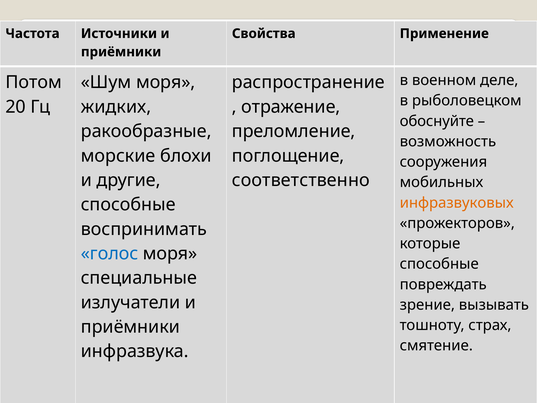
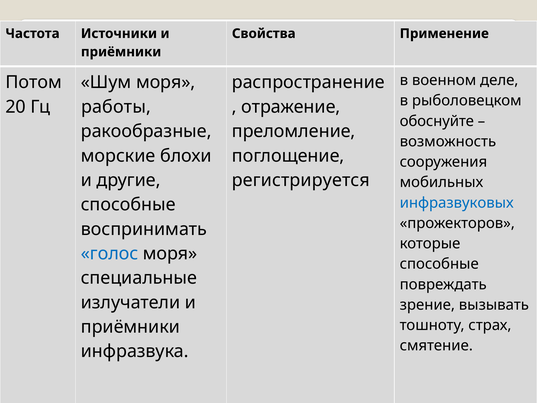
жидких: жидких -> работы (116, 107)
соответственно: соответственно -> регистрируется (301, 180)
инфразвуковых colour: orange -> blue (457, 203)
